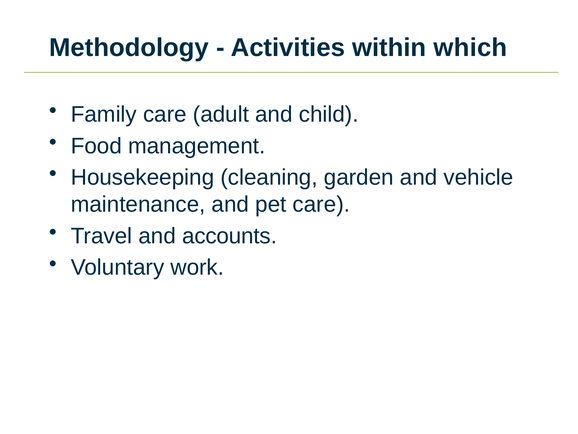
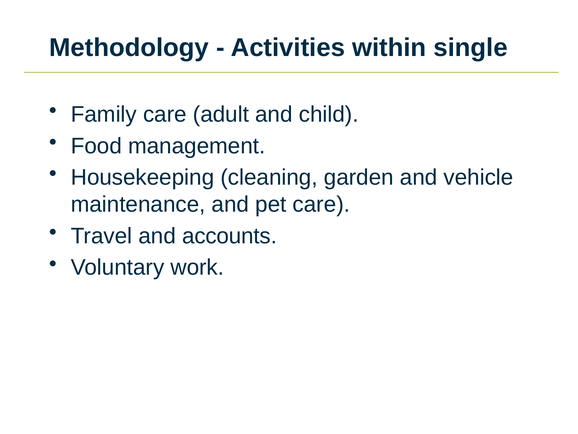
which: which -> single (471, 48)
